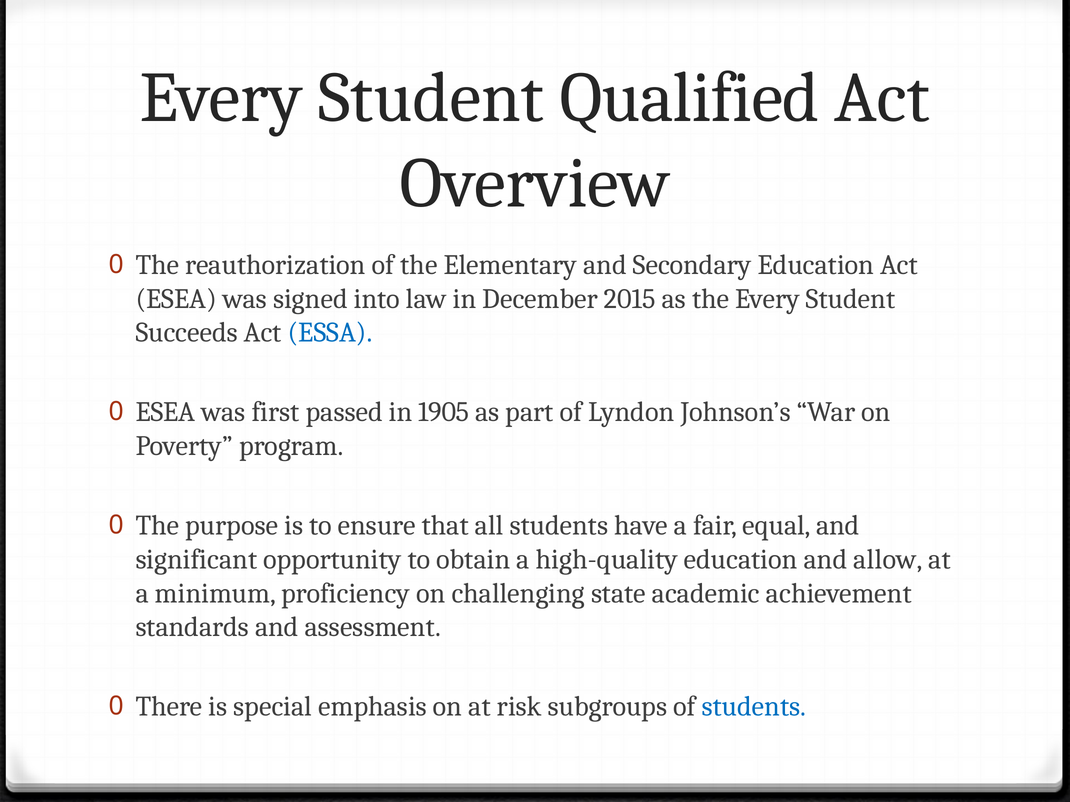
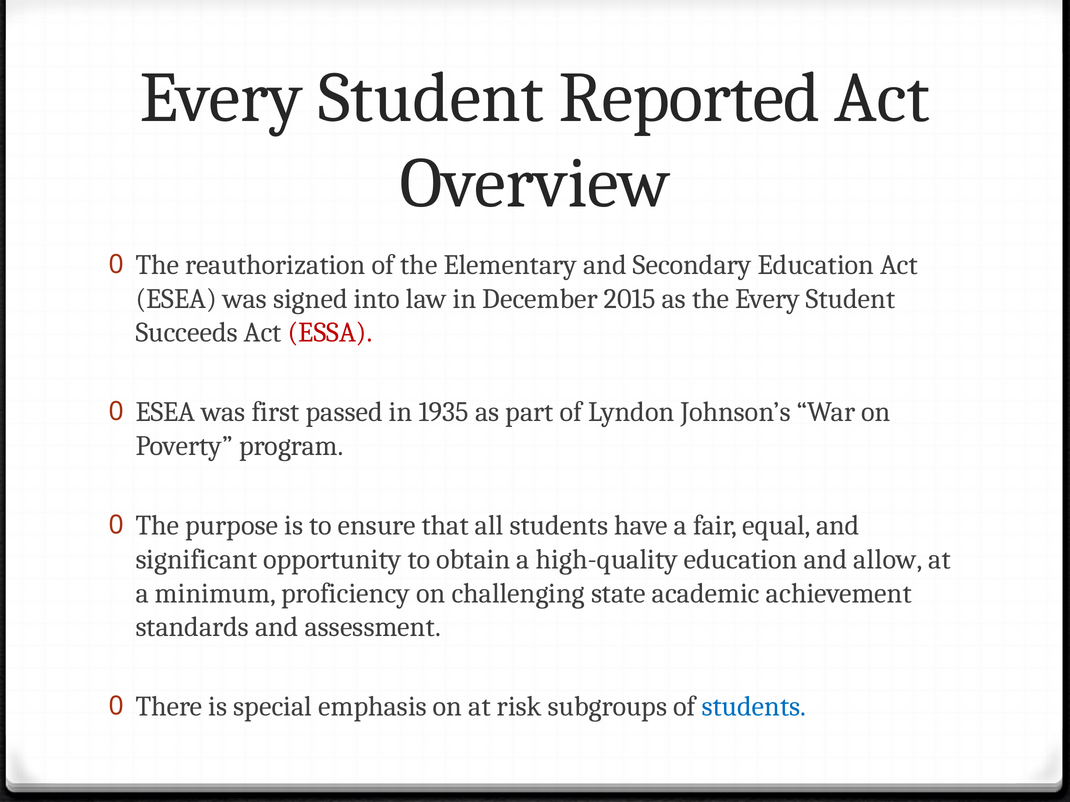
Qualified: Qualified -> Reported (690, 98)
ESSA colour: blue -> red (330, 333)
1905: 1905 -> 1935 (444, 412)
